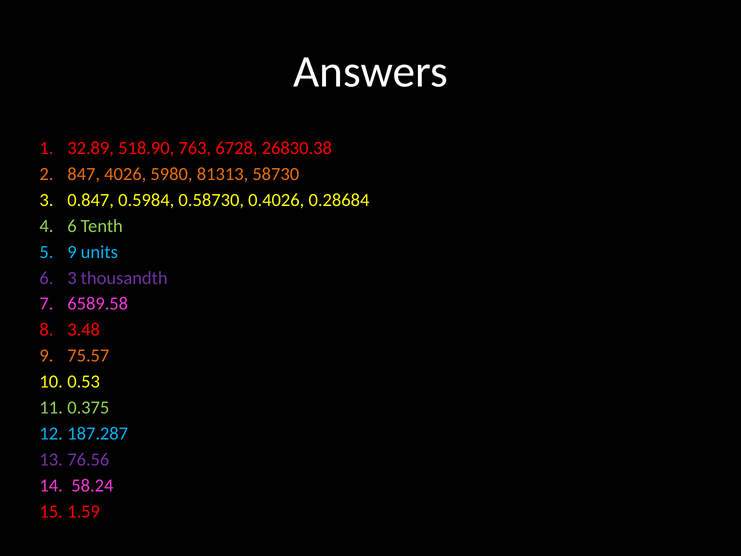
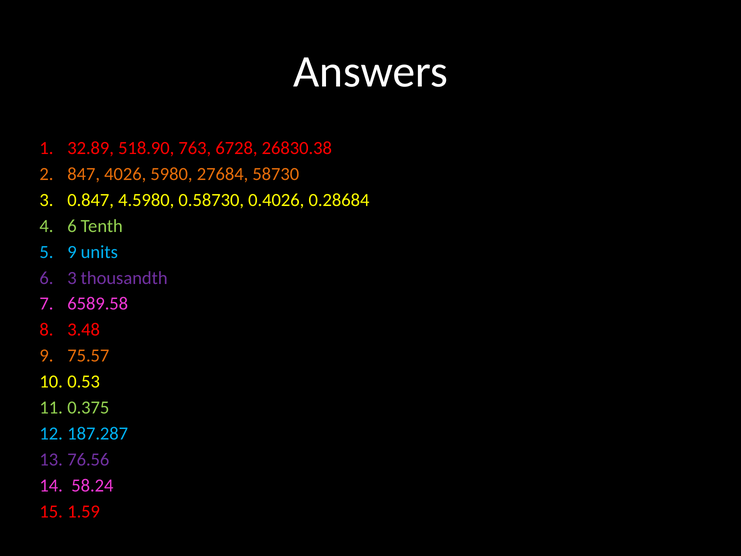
81313: 81313 -> 27684 (223, 174)
0.5984: 0.5984 -> 4.5980 (146, 200)
